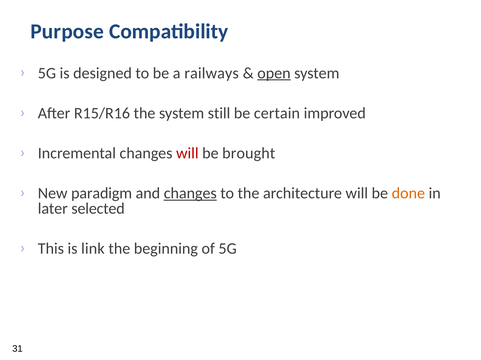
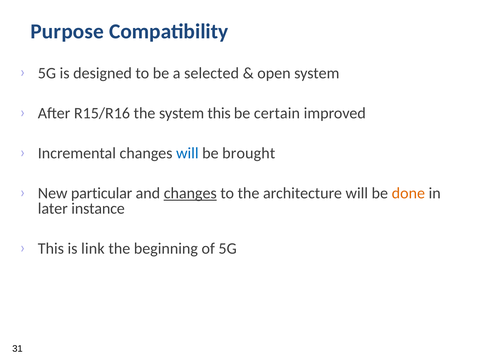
railways: railways -> selected (212, 73)
open underline: present -> none (274, 73)
system still: still -> this (219, 113)
will colour: red -> blue (187, 153)
paradigm: paradigm -> particular (102, 194)
selected: selected -> instance (98, 209)
